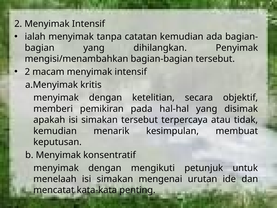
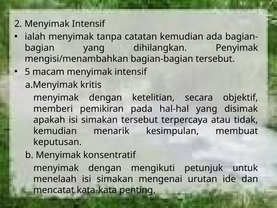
2: 2 -> 5 (27, 72)
